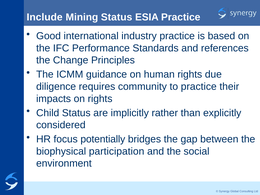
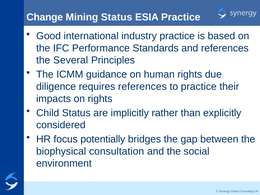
Include: Include -> Change (45, 17)
Change: Change -> Several (71, 60)
requires community: community -> references (142, 87)
participation: participation -> consultation (117, 151)
